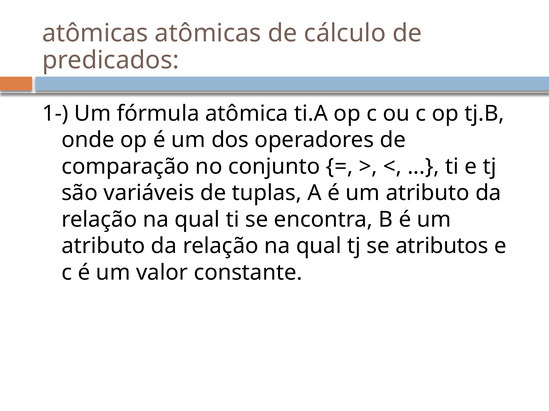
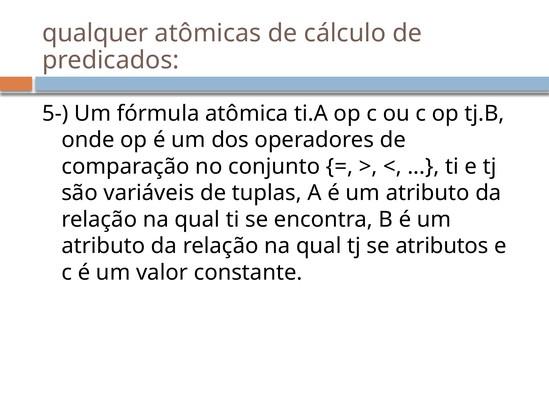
atômicas: atômicas -> qualquer (95, 33)
1-: 1- -> 5- (55, 114)
